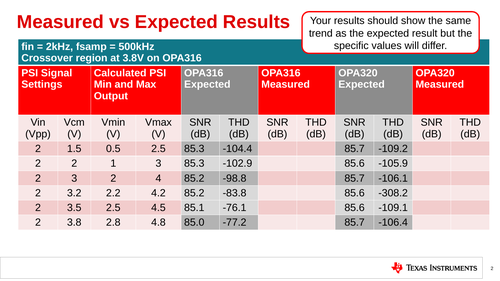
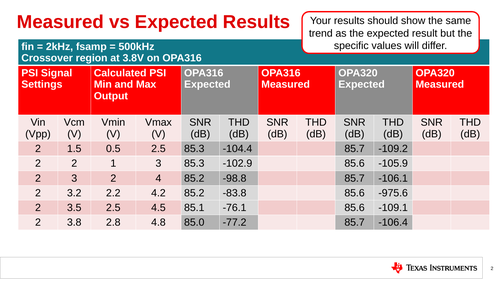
-308.2: -308.2 -> -975.6 (393, 193)
